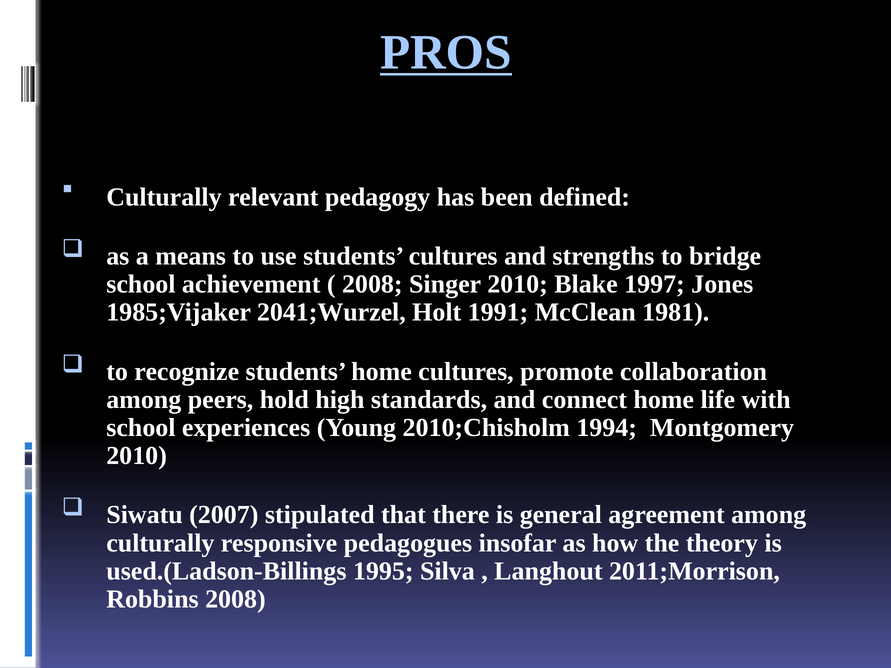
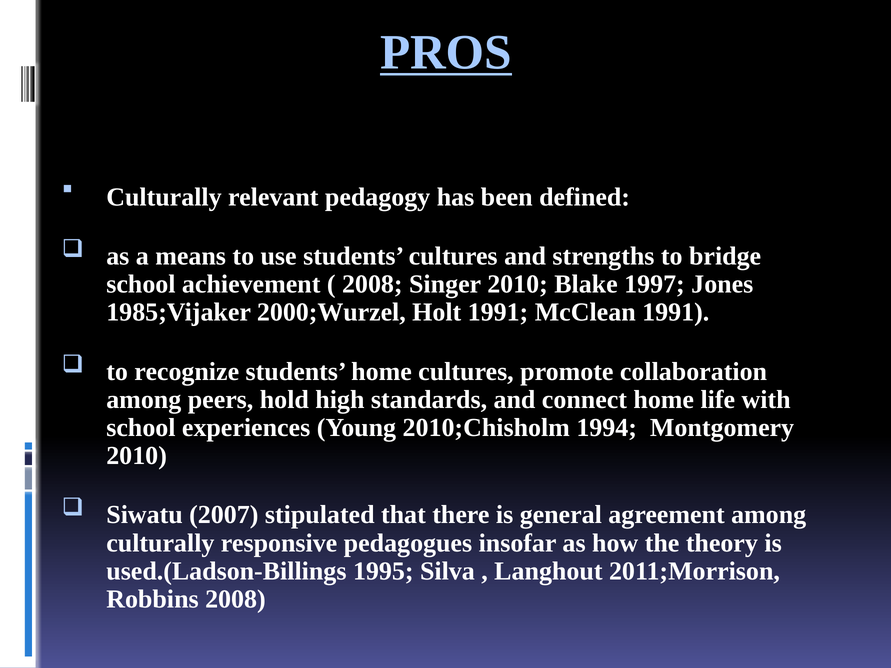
2041;Wurzel: 2041;Wurzel -> 2000;Wurzel (331, 312)
McClean 1981: 1981 -> 1991 (676, 312)
